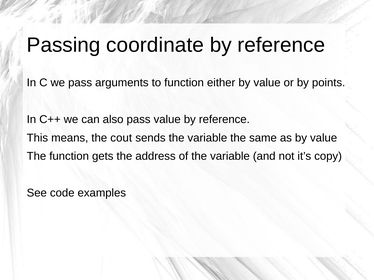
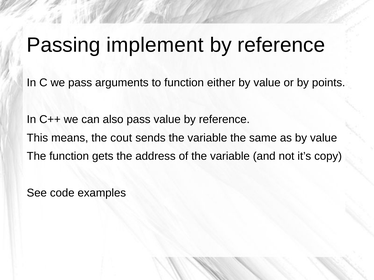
coordinate: coordinate -> implement (155, 45)
